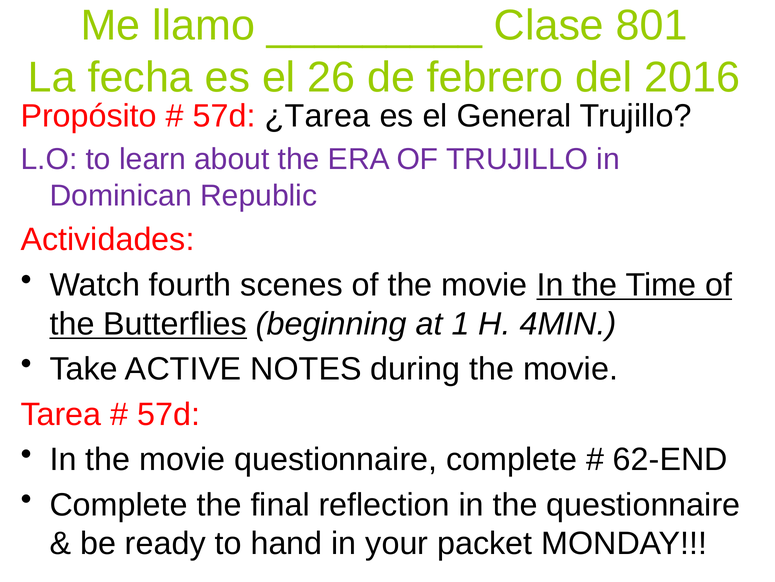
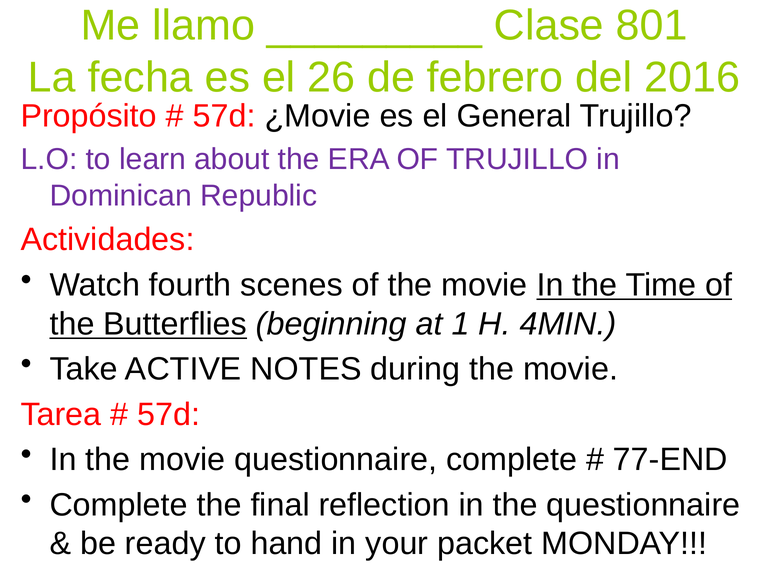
¿Tarea: ¿Tarea -> ¿Movie (318, 116)
62-END: 62-END -> 77-END (670, 459)
